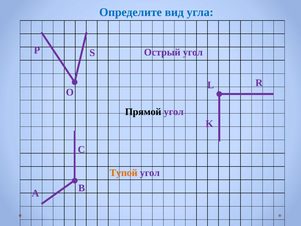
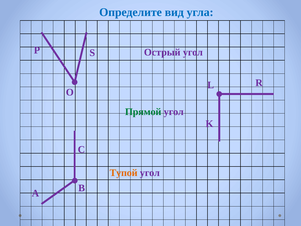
Прямой colour: black -> green (143, 112)
